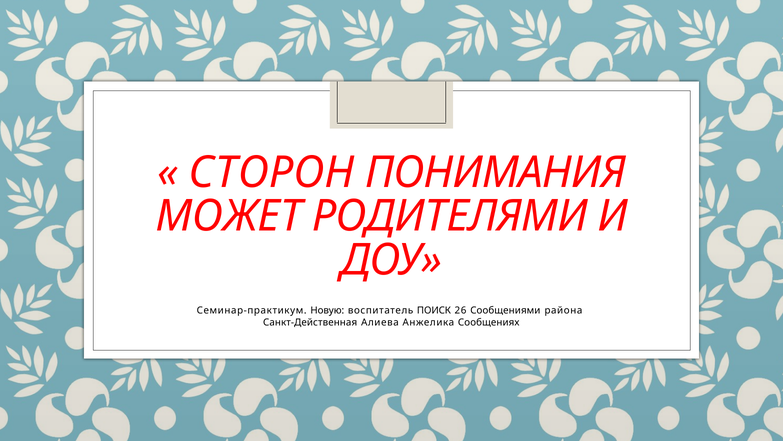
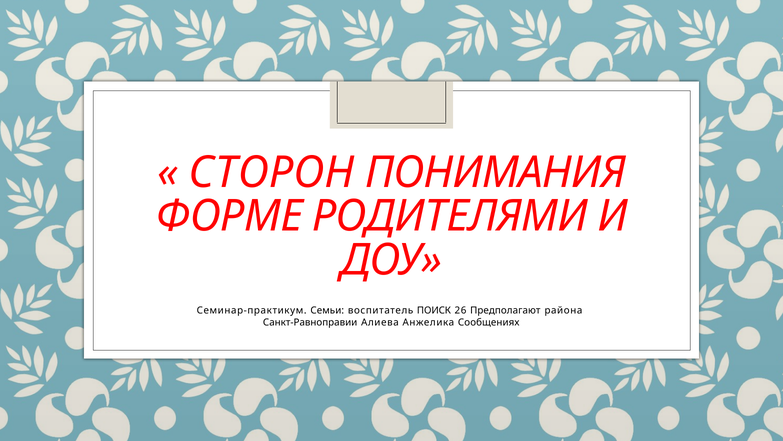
МОЖЕТ: МОЖЕТ -> ФОРМЕ (229, 216)
Новую: Новую -> Семьи (327, 310)
Сообщениями: Сообщениями -> Предполагают (505, 310)
Санкт-Действенная: Санкт-Действенная -> Санкт-Равноправии (310, 322)
